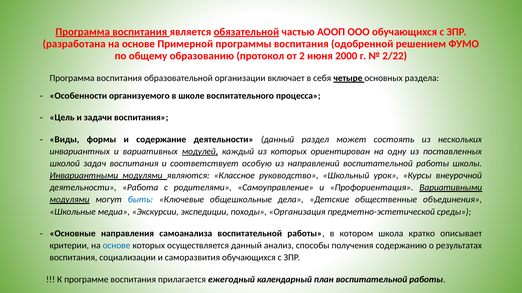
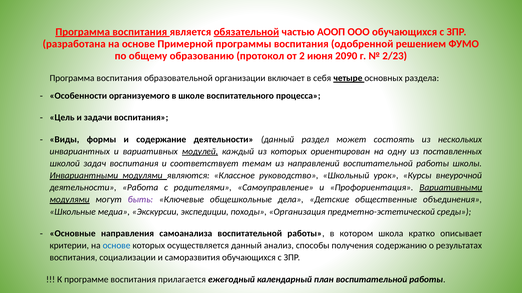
2000: 2000 -> 2090 (346, 56)
2/22: 2/22 -> 2/23 (395, 56)
особую: особую -> темам (257, 164)
быть colour: blue -> purple (140, 200)
